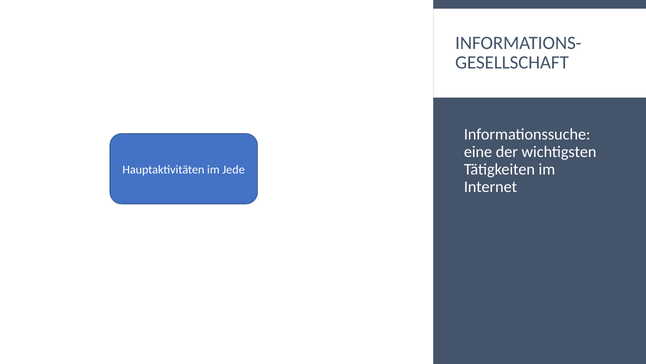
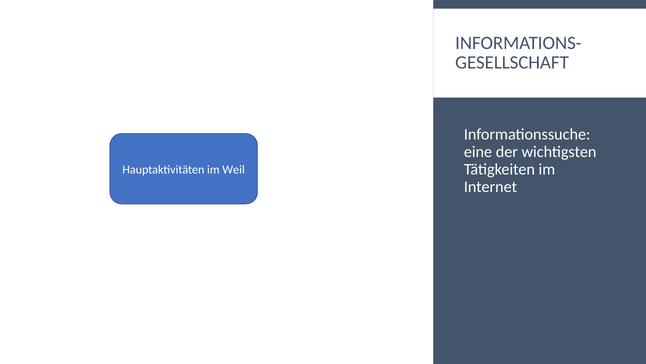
Jede: Jede -> Weil (234, 169)
